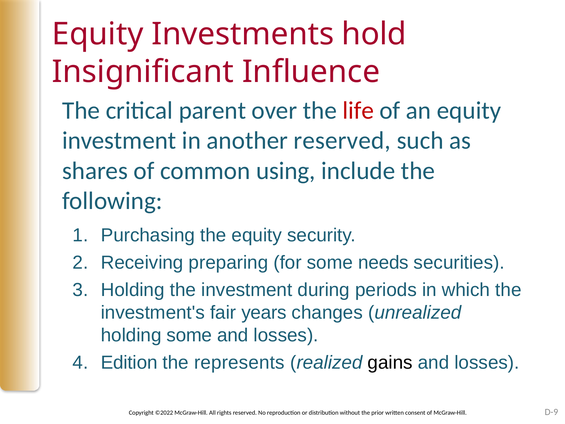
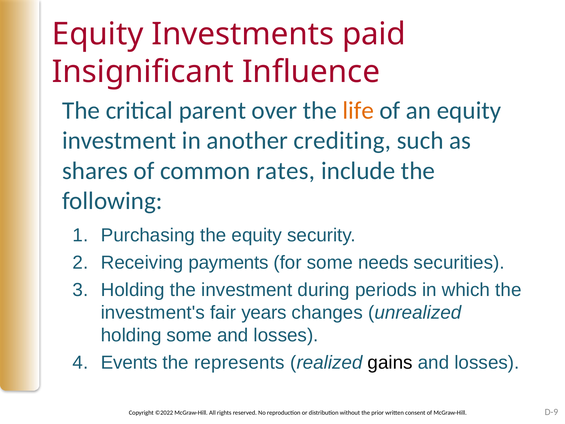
hold: hold -> paid (374, 34)
life colour: red -> orange (358, 110)
another reserved: reserved -> crediting (342, 141)
using: using -> rates (286, 171)
preparing: preparing -> payments (229, 262)
Edition: Edition -> Events (129, 362)
